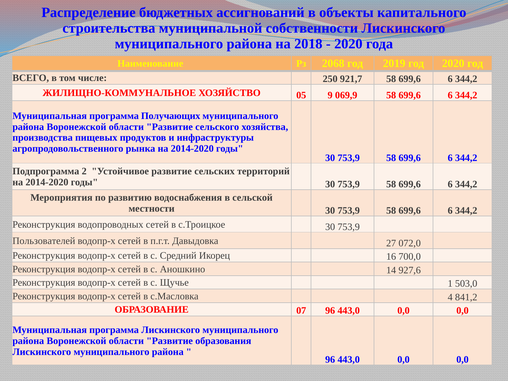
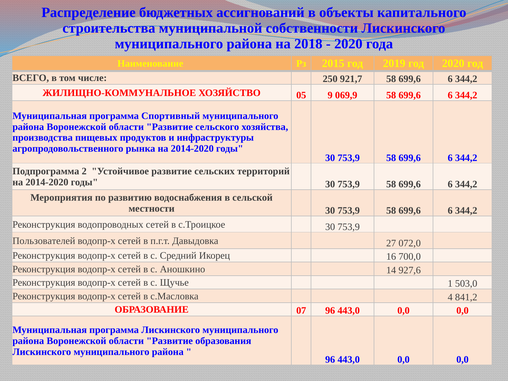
2068: 2068 -> 2015 (333, 64)
Получающих: Получающих -> Спортивный (171, 116)
